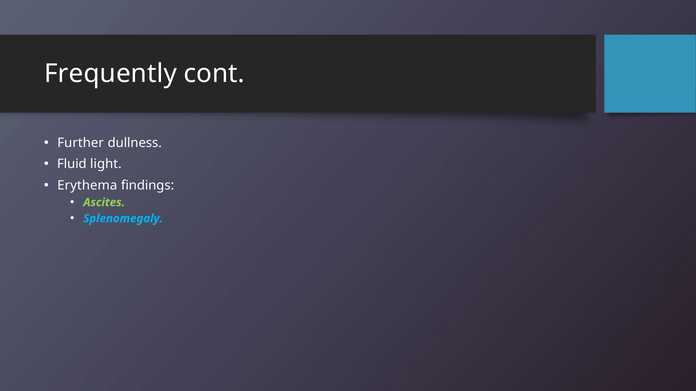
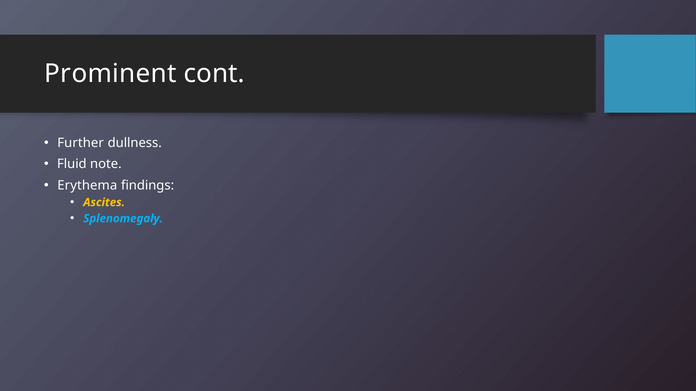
Frequently: Frequently -> Prominent (110, 74)
light: light -> note (106, 164)
Ascites colour: light green -> yellow (104, 203)
